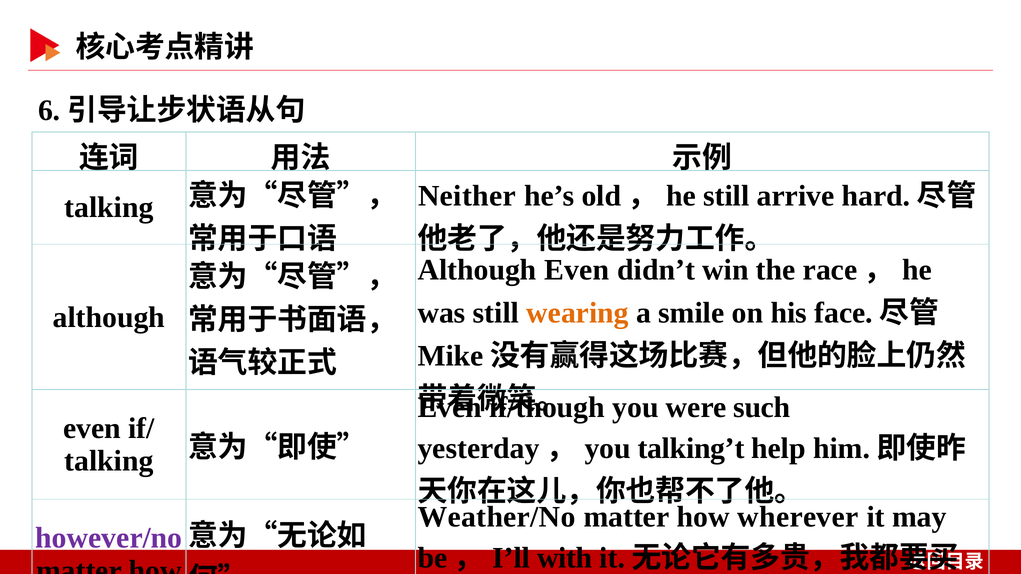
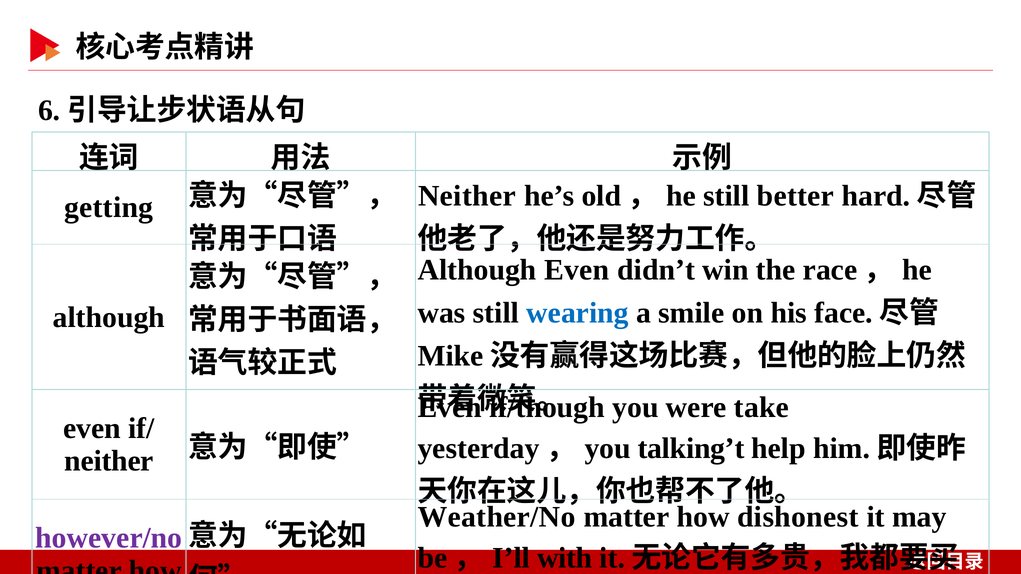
arrive: arrive -> better (795, 196)
talking: talking -> getting (109, 208)
wearing colour: orange -> blue (578, 313)
such: such -> take (762, 408)
talking: talking -> neither (109, 461)
wherever: wherever -> dishonest (798, 517)
